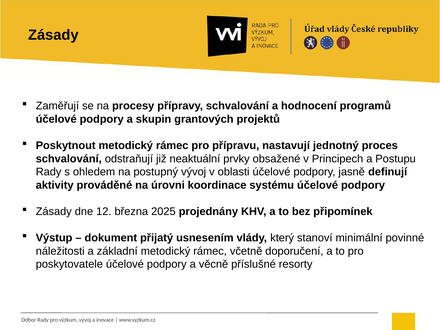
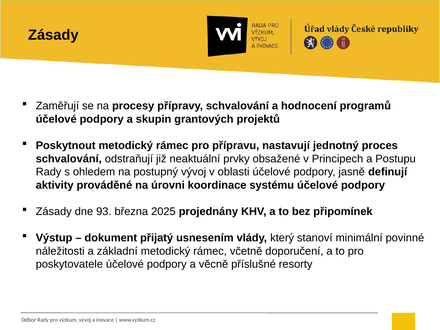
12: 12 -> 93 (104, 212)
